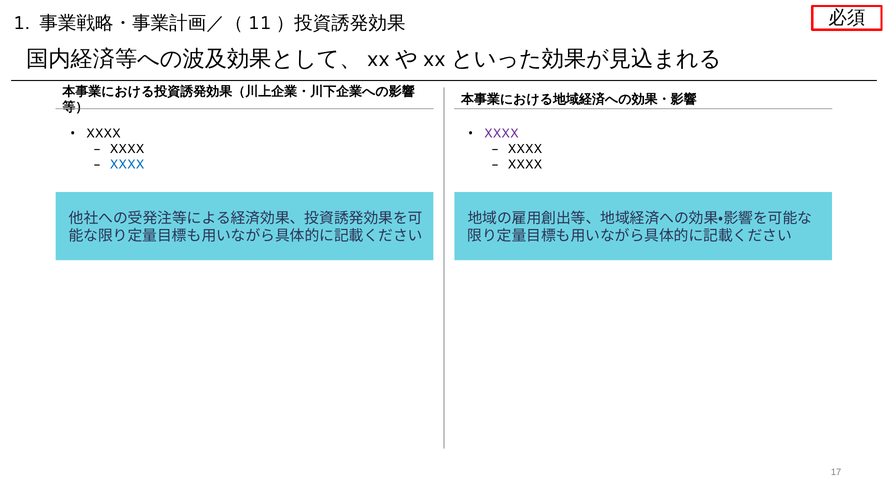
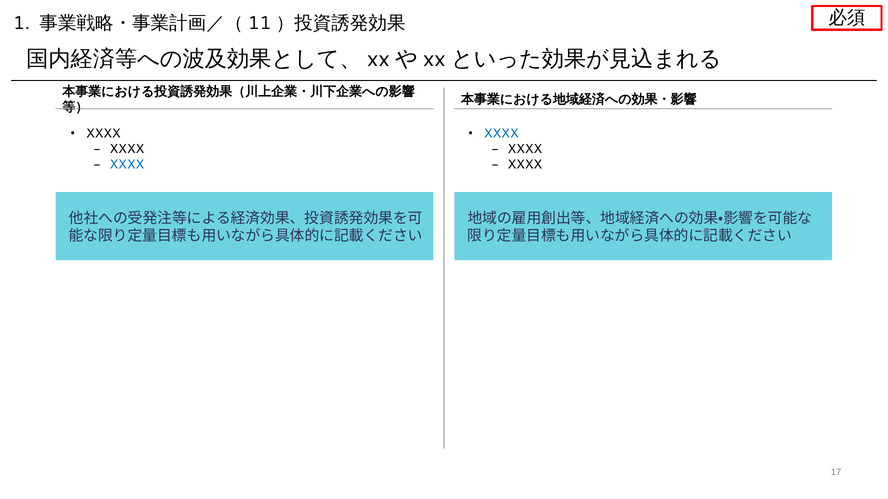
XXXX colour: purple -> blue (501, 134)
